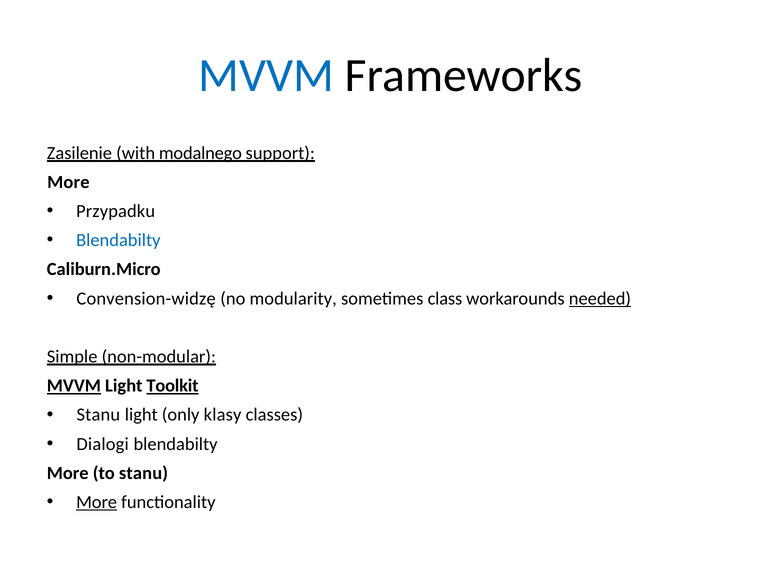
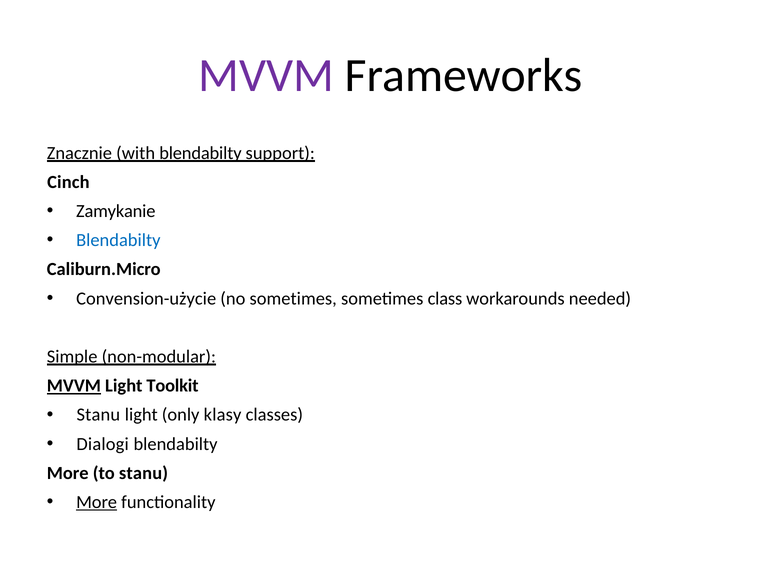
MVVM colour: blue -> purple (266, 76)
Zasilenie: Zasilenie -> Znacznie (79, 153)
with modalnego: modalnego -> blendabilty (200, 153)
More: More -> Cinch (68, 182)
Przypadku: Przypadku -> Zamykanie (116, 211)
Convension-widzę: Convension-widzę -> Convension-użycie (146, 298)
no modularity: modularity -> sometimes (293, 298)
needed underline: present -> none (600, 298)
Toolkit underline: present -> none (173, 386)
